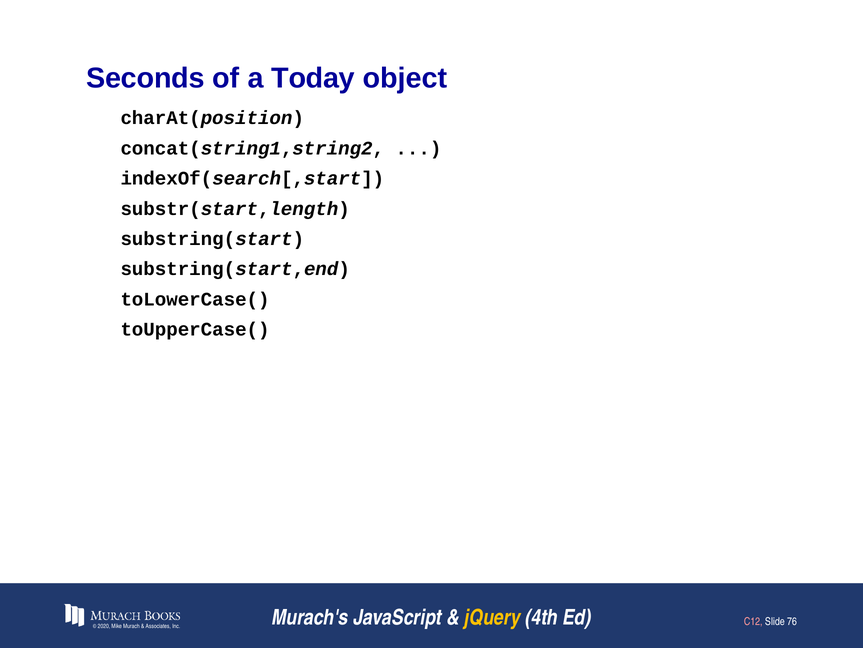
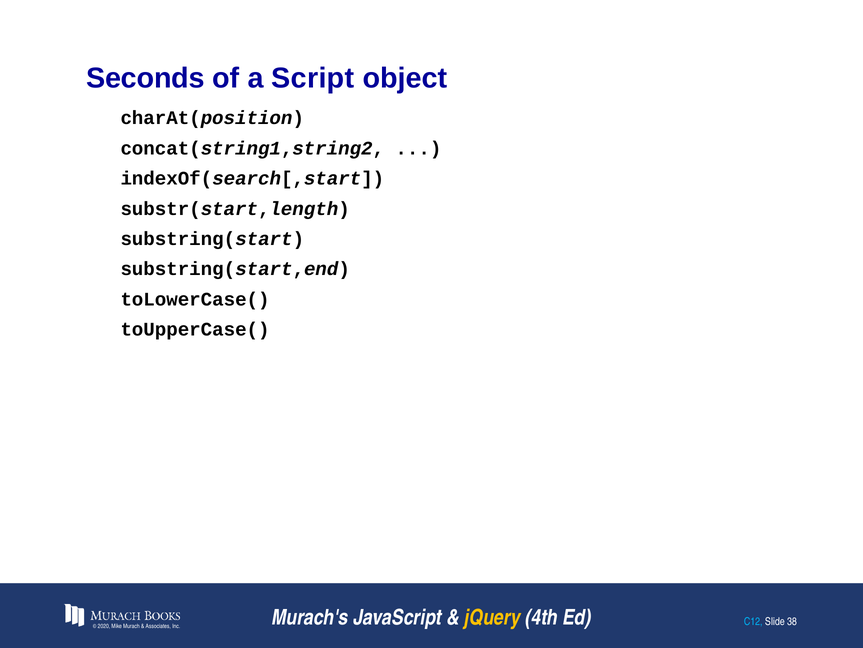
Today: Today -> Script (313, 78)
C12 colour: pink -> light blue (753, 621)
76: 76 -> 38 (792, 621)
